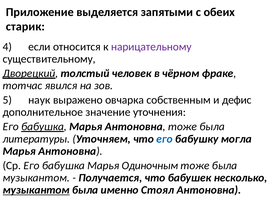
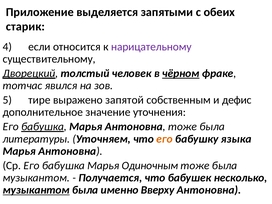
чёрном underline: none -> present (181, 73)
наук: наук -> тире (39, 100)
овчарка: овчарка -> запятой (125, 100)
его colour: blue -> orange (164, 139)
могла: могла -> языка (236, 139)
Стоял: Стоял -> Вверху (158, 190)
